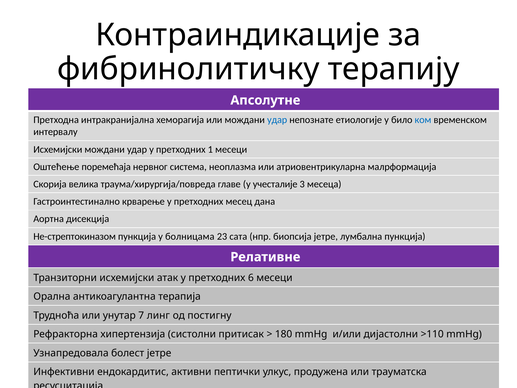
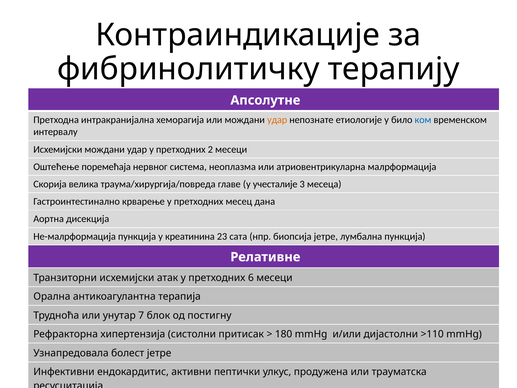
удар colour: blue -> orange (277, 120)
1: 1 -> 2 (210, 149)
Не-стрептокиназом: Не-стрептокиназом -> Не-малрформација (75, 236)
болницама: болницама -> креатинина (190, 236)
линг: линг -> блок (158, 315)
